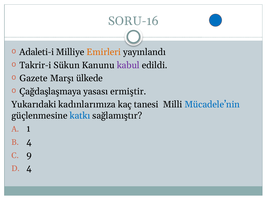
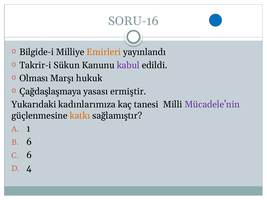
Adaleti-i: Adaleti-i -> Bilgide-i (37, 52)
Gazete: Gazete -> Olması (34, 78)
ülkede: ülkede -> hukuk (89, 78)
Mücadele’nin colour: blue -> purple (212, 105)
katkı colour: blue -> orange (80, 116)
4: 4 -> 6 (29, 142)
9: 9 -> 6 (29, 155)
